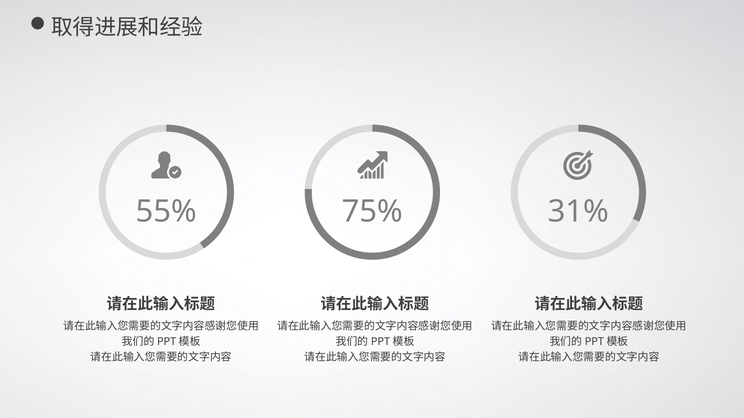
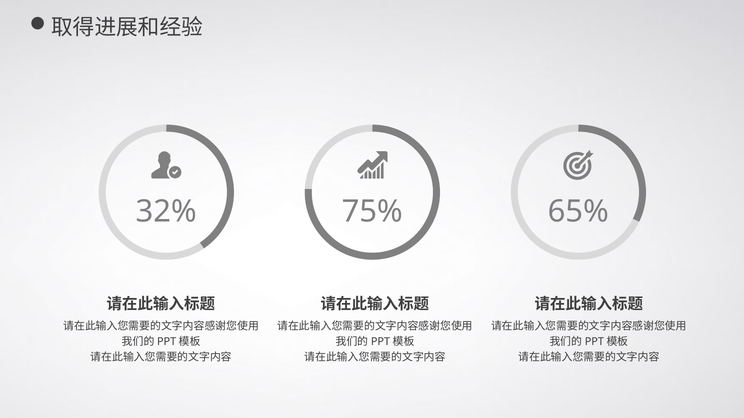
55%: 55% -> 32% (166, 212)
31%: 31% -> 65% (578, 212)
